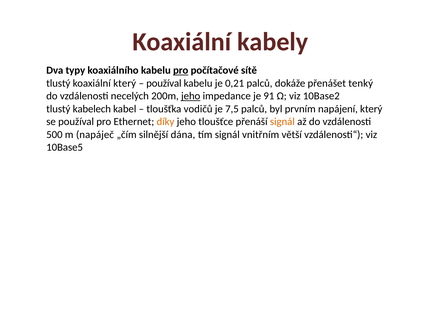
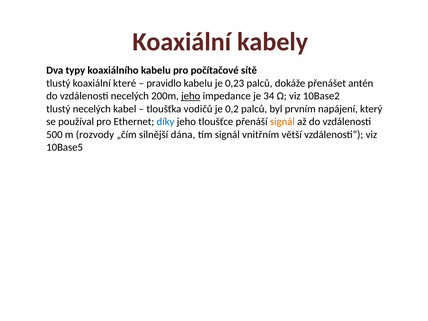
pro underline: present -> none (181, 70)
koaxiální který: který -> které (125, 83)
používal: používal -> pravidlo (164, 83)
0,21: 0,21 -> 0,23 (235, 83)
tenký: tenký -> antén (361, 83)
91: 91 -> 34 (269, 96)
tlustý kabelech: kabelech -> necelých (92, 109)
7,5: 7,5 -> 0,2 (232, 109)
díky colour: orange -> blue (166, 122)
napáječ: napáječ -> rozvody (95, 135)
